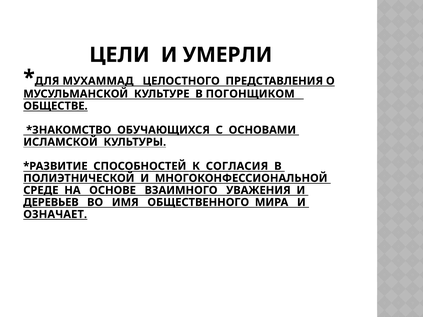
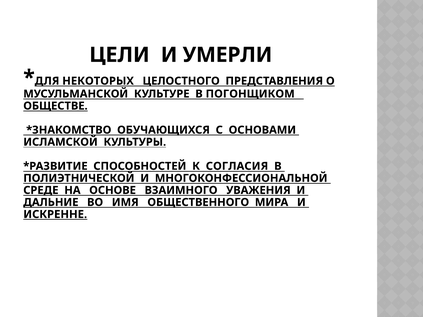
МУХАММАД: МУХАММАД -> НЕКОТОРЫХ (98, 81)
ДЕРЕВЬЕВ: ДЕРЕВЬЕВ -> ДАЛЬНИЕ (51, 202)
ОЗНАЧАЕТ: ОЗНАЧАЕТ -> ИСКРЕННЕ (55, 215)
